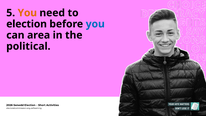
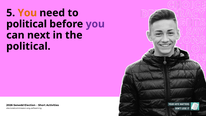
election: election -> political (27, 24)
you colour: blue -> purple (95, 24)
area: area -> next (39, 35)
